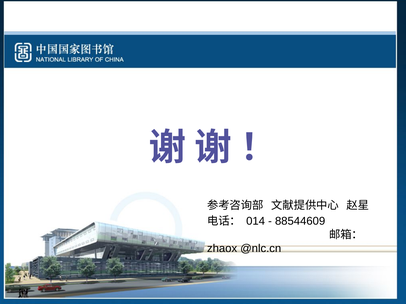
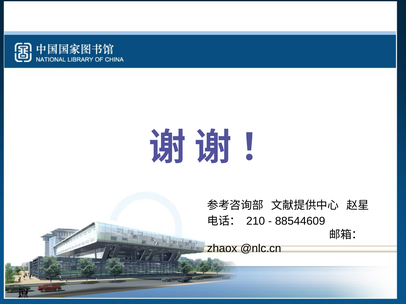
014: 014 -> 210 (256, 222)
